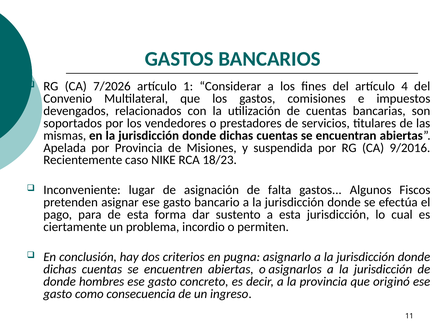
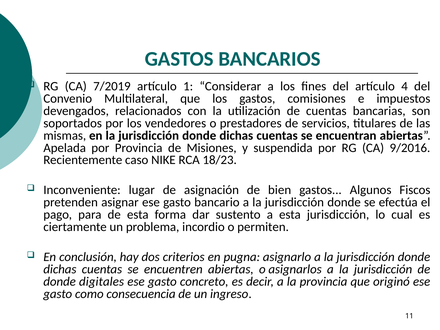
7/2026: 7/2026 -> 7/2019 (112, 86)
falta: falta -> bien (280, 190)
hombres: hombres -> digitales (102, 282)
